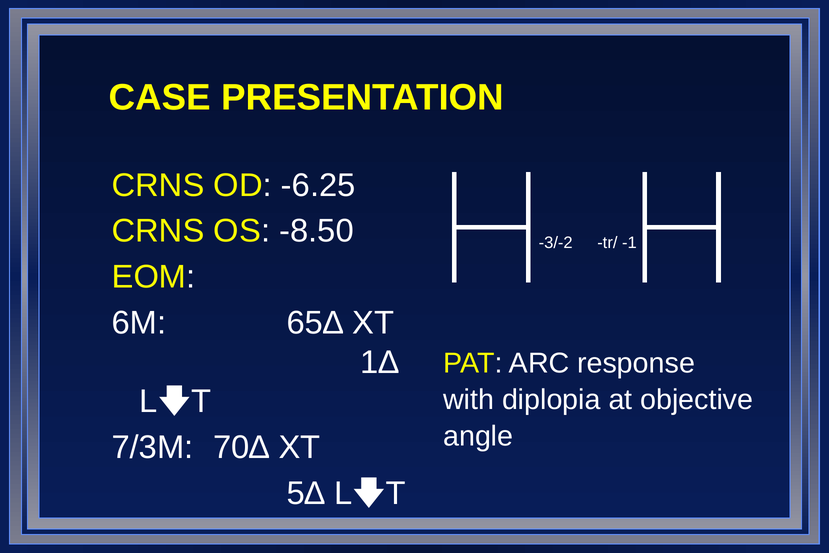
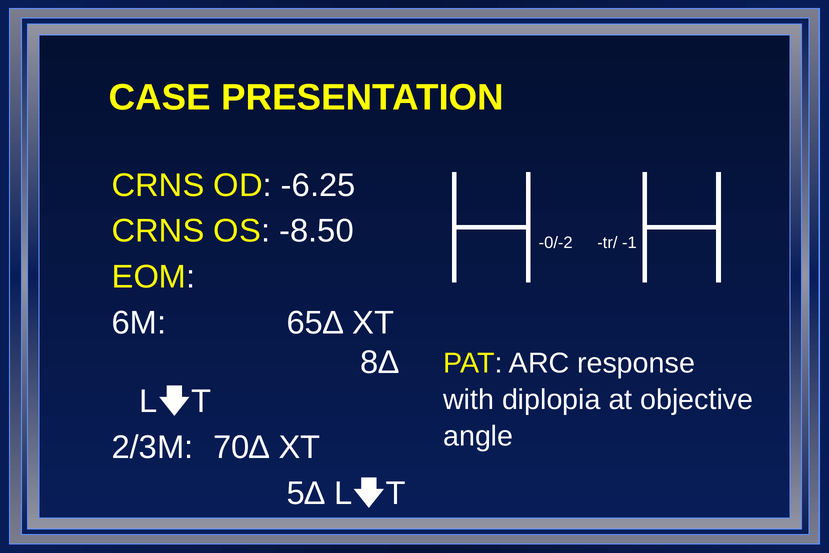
-3/-2: -3/-2 -> -0/-2 (556, 243)
1∆: 1∆ -> 8∆ (379, 362)
7/3M: 7/3M -> 2/3M (153, 447)
